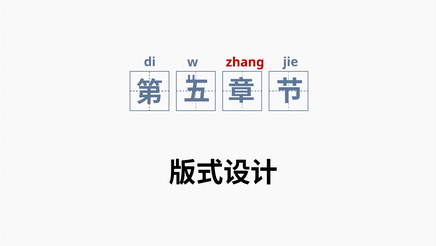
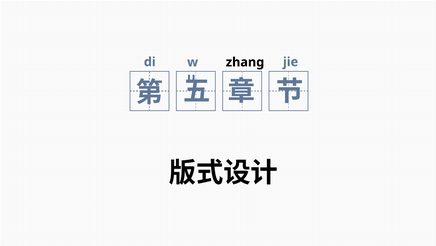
zhang colour: red -> black (245, 62)
